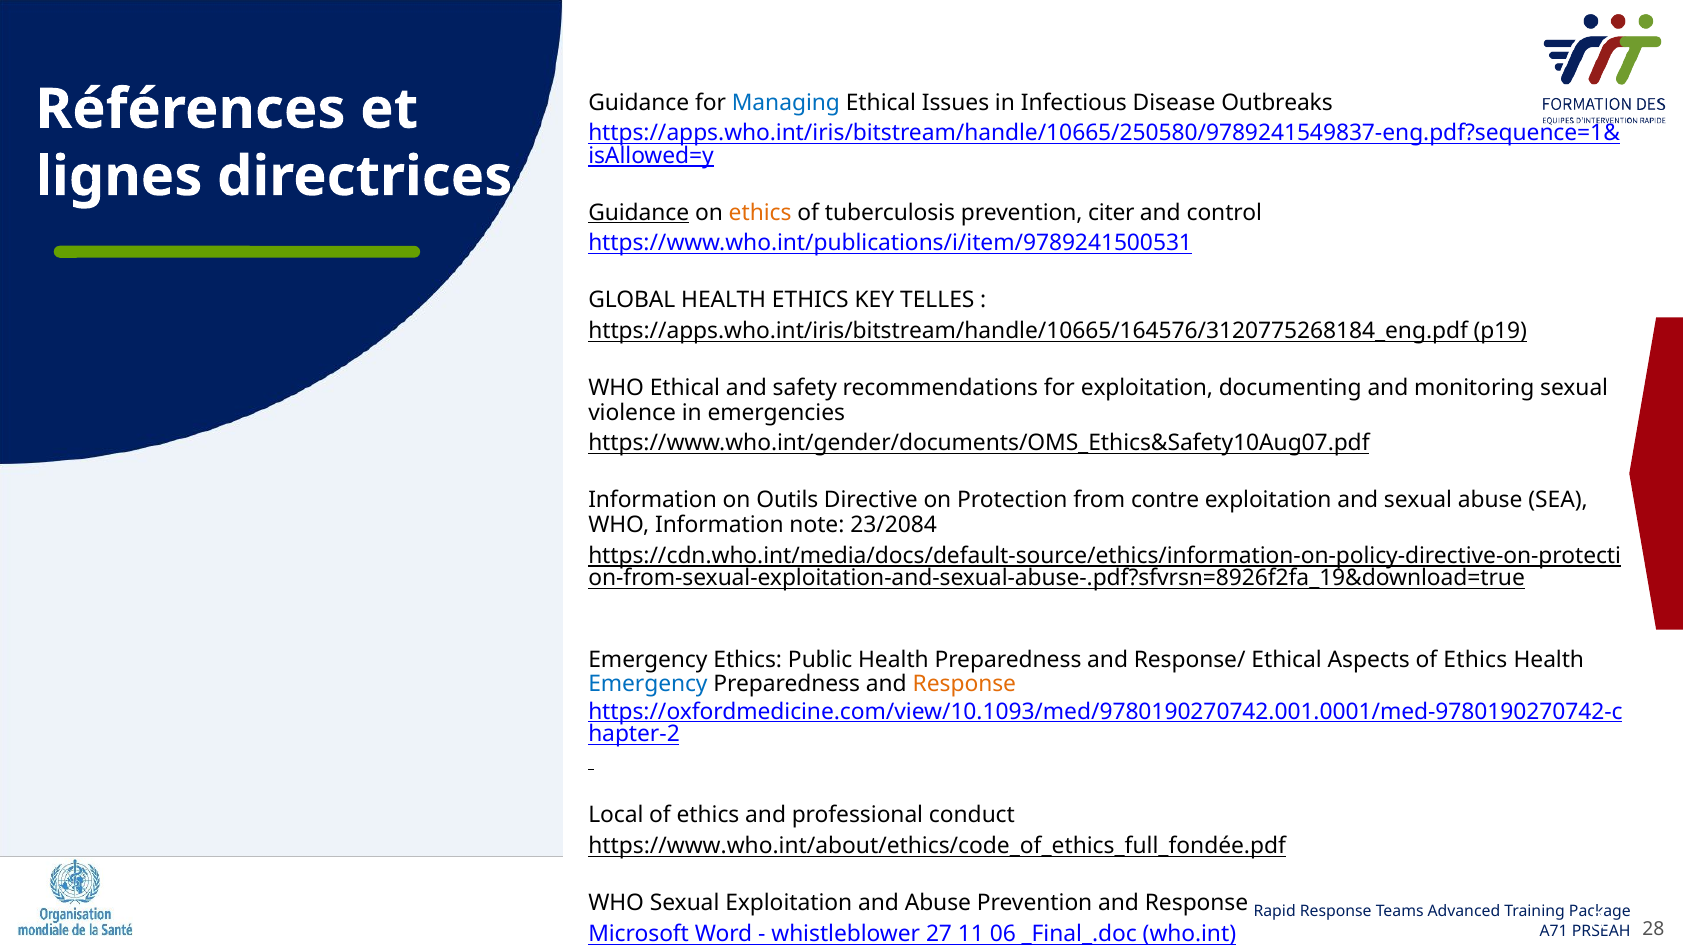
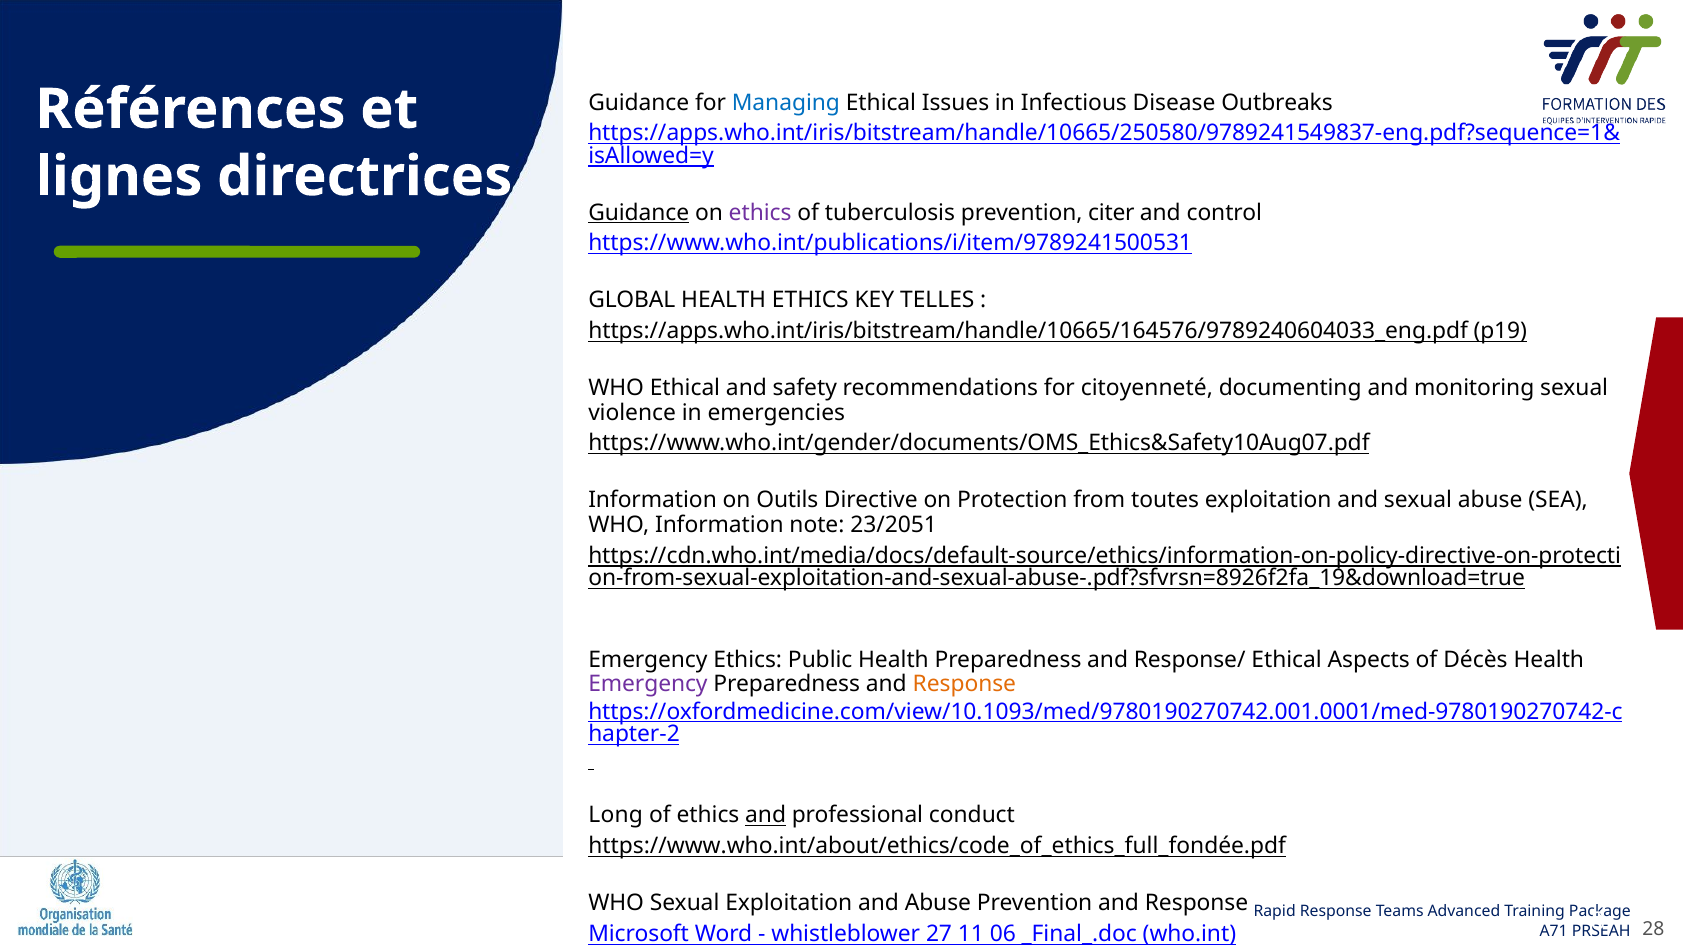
ethics colour: orange -> purple (760, 213)
https://apps.who.int/iris/bitstream/handle/10665/164576/3120775268184_eng.pdf: https://apps.who.int/iris/bitstream/handle/10665/164576/3120775268184_eng.pdf -> https://apps.who.int/iris/bitstream/handle/10665/164576/9789240604033_eng.pdf (1028, 331)
for exploitation: exploitation -> citoyenneté (1147, 388)
contre: contre -> toutes (1165, 500)
23/2084: 23/2084 -> 23/2051 (894, 525)
Aspects of Ethics: Ethics -> Décès (1475, 659)
Emergency colour: blue -> purple (648, 684)
Local: Local -> Long (616, 815)
and underline: none -> present (766, 815)
